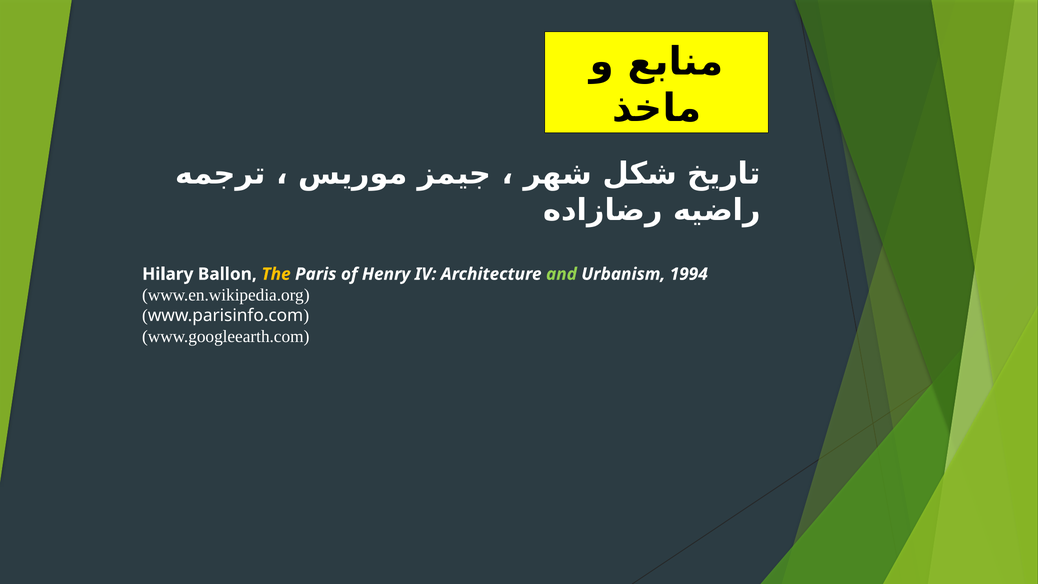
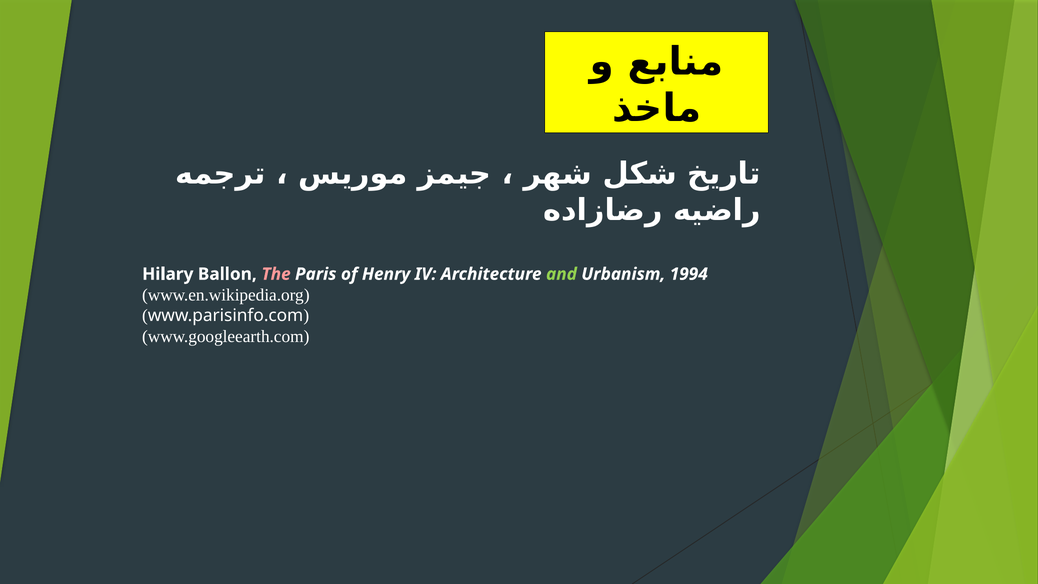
The colour: yellow -> pink (276, 274)
